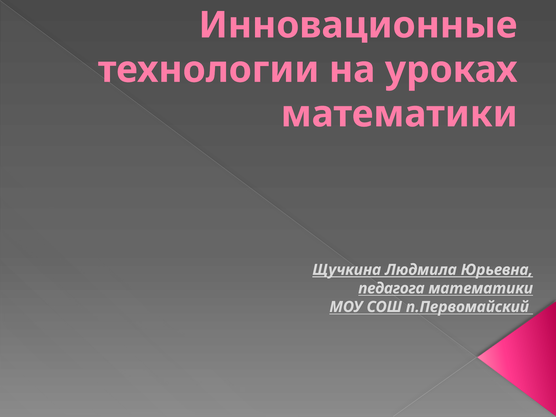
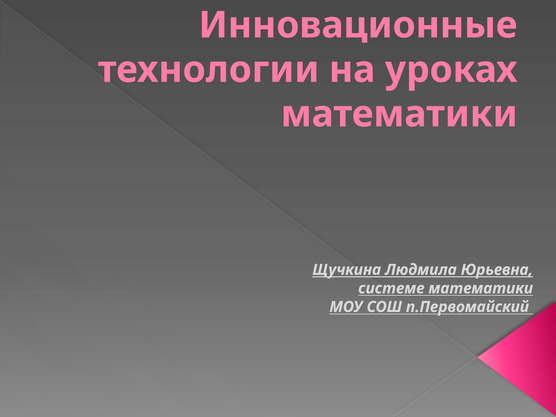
педагога: педагога -> системе (391, 288)
